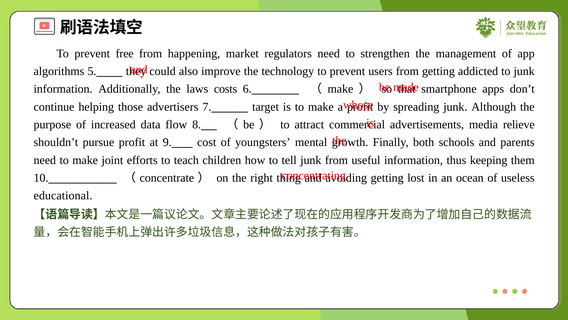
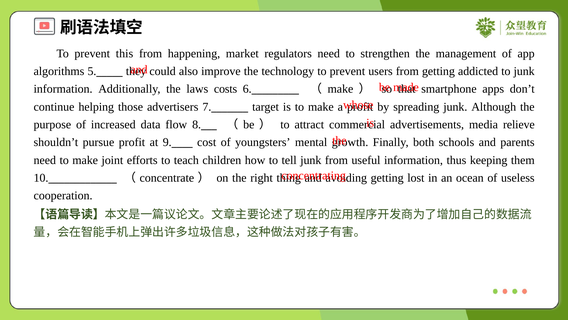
free: free -> this (125, 53)
educational: educational -> cooperation (63, 195)
